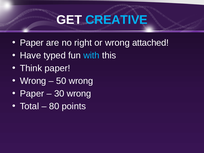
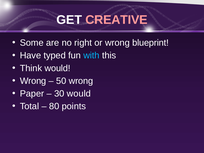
CREATIVE colour: light blue -> pink (117, 20)
Paper: Paper -> Some (32, 43)
attached: attached -> blueprint (150, 43)
Think paper: paper -> would (57, 68)
30 wrong: wrong -> would (79, 94)
